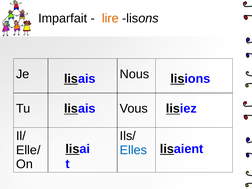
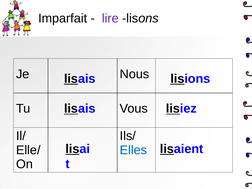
lire colour: orange -> purple (110, 18)
